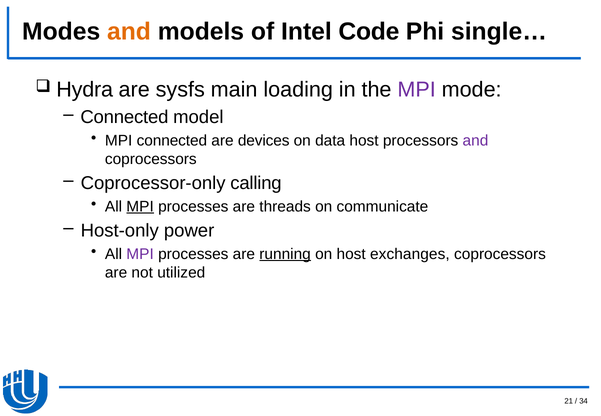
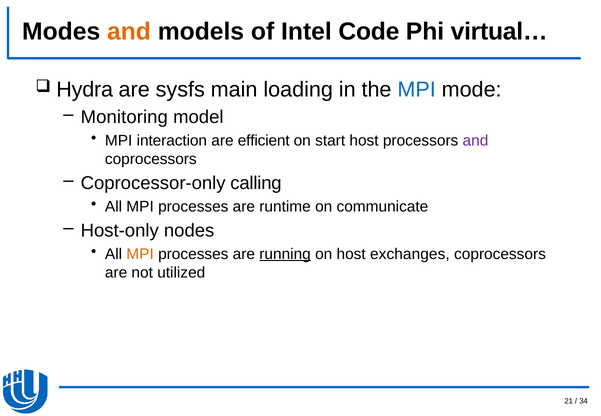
single…: single… -> virtual… (499, 31)
MPI colour: purple -> blue (417, 90)
Connected: Connected -> Monitoring (124, 117)
MPI connected: connected -> interaction (172, 141)
devices: devices -> efficient (264, 141)
data: data -> start (330, 141)
MPI underline: present -> none (140, 207)
threads: threads -> runtime (285, 207)
power: power -> nodes (189, 231)
MPI colour: purple -> orange (140, 254)
